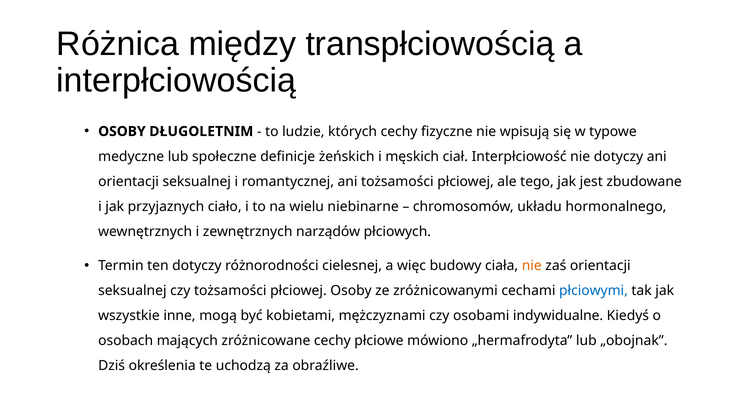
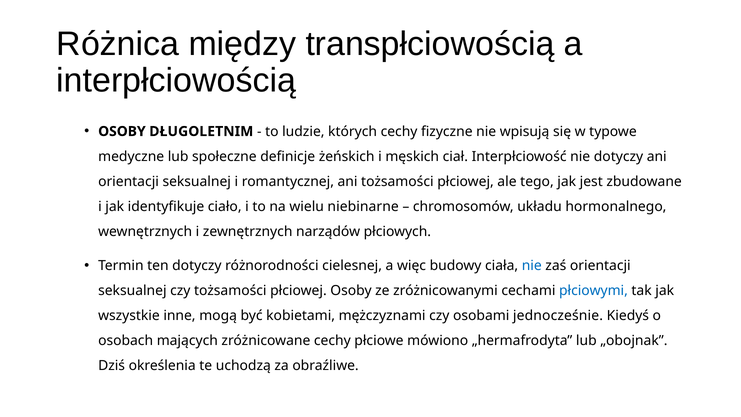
przyjaznych: przyjaznych -> identyfikuje (166, 206)
nie colour: orange -> blue (532, 266)
indywidualne: indywidualne -> jednocześnie (558, 316)
